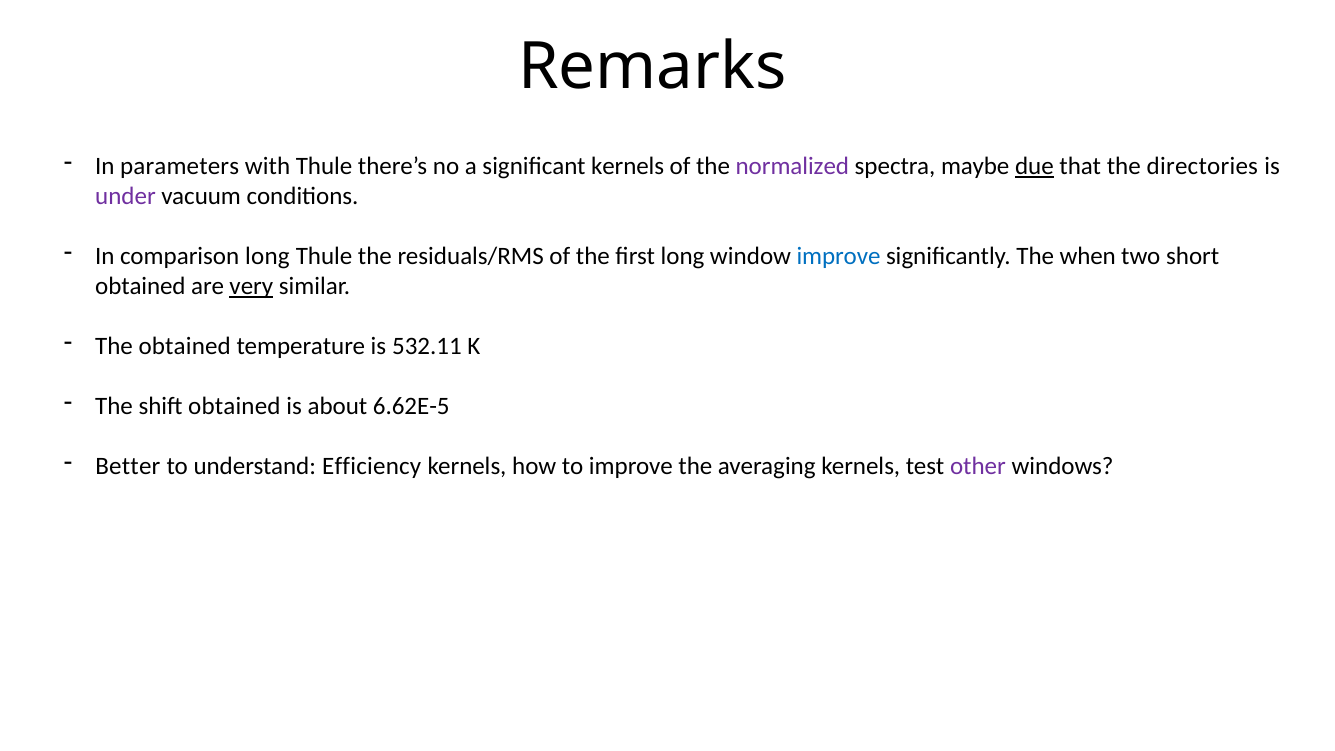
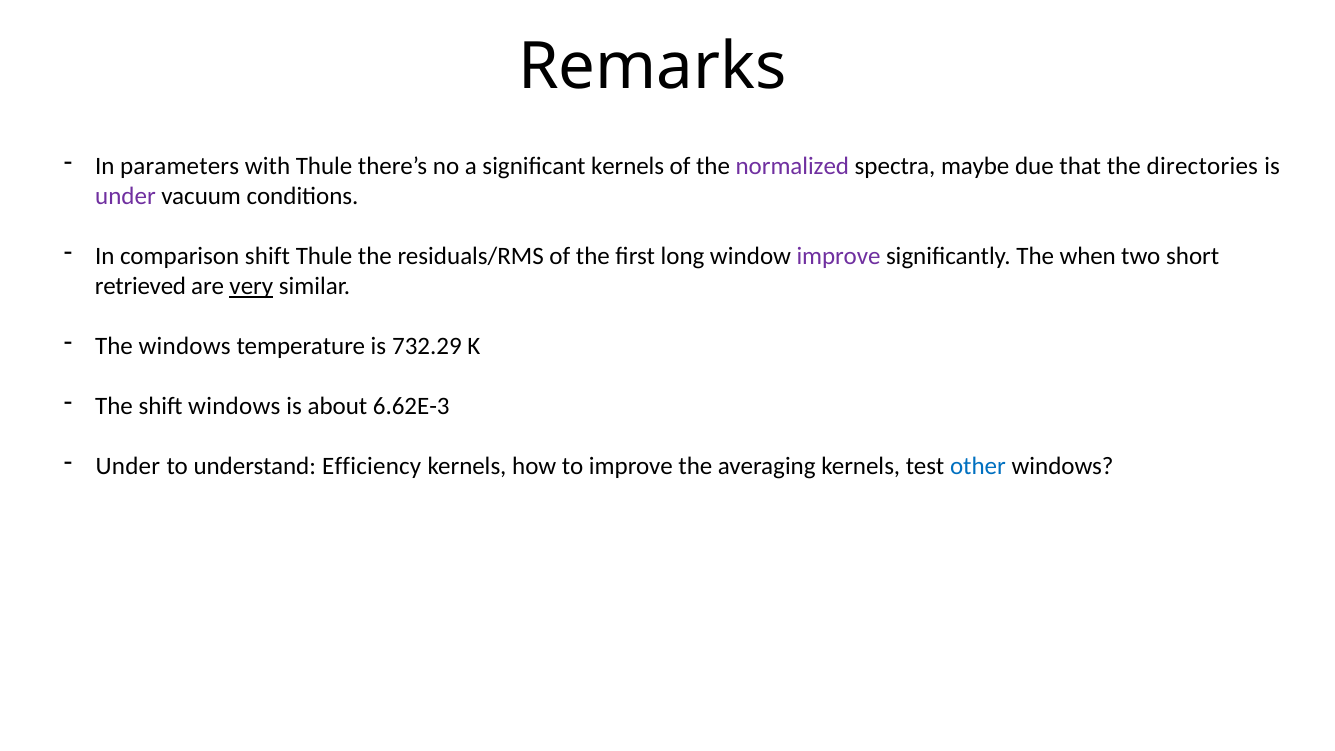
due underline: present -> none (1034, 166)
comparison long: long -> shift (268, 256)
improve colour: blue -> purple (838, 256)
obtained: obtained -> retrieved (140, 286)
The obtained: obtained -> windows (185, 346)
532.11: 532.11 -> 732.29 (427, 346)
shift obtained: obtained -> windows (234, 406)
6.62E-5: 6.62E-5 -> 6.62E-3 (411, 406)
Better: Better -> Under (128, 466)
other colour: purple -> blue (978, 466)
